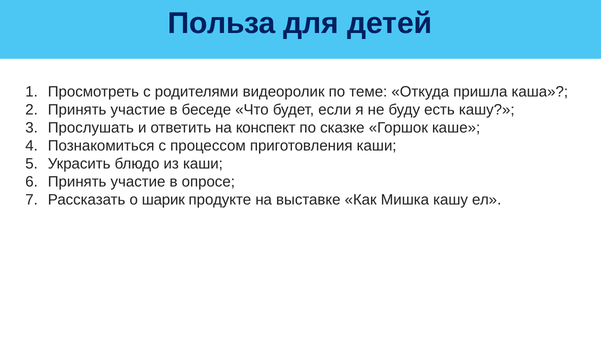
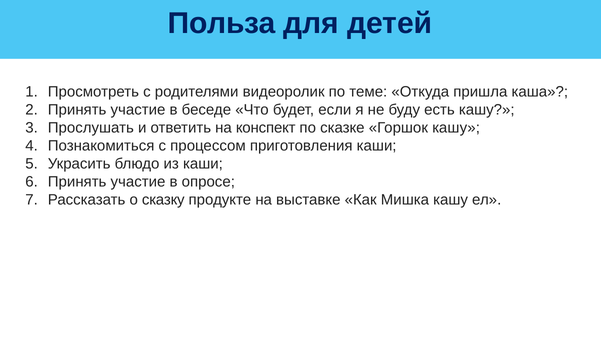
Горшок каше: каше -> кашу (456, 128)
шарик: шарик -> сказку (163, 200)
